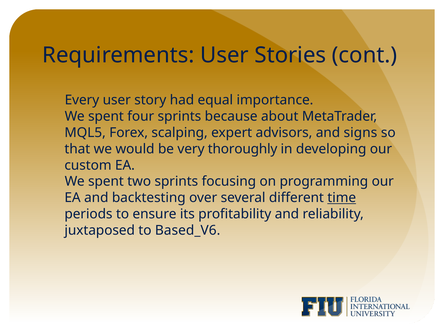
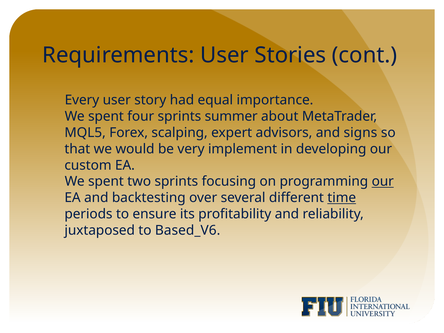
because: because -> summer (231, 116)
thoroughly: thoroughly -> implement (243, 149)
our underline: none -> present (383, 181)
